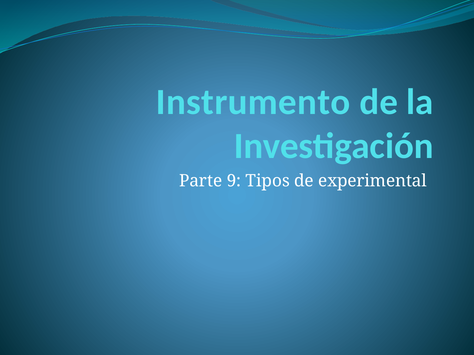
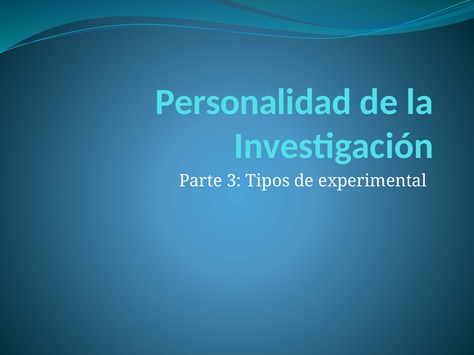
Instrumento: Instrumento -> Personalidad (253, 102)
9: 9 -> 3 (234, 181)
